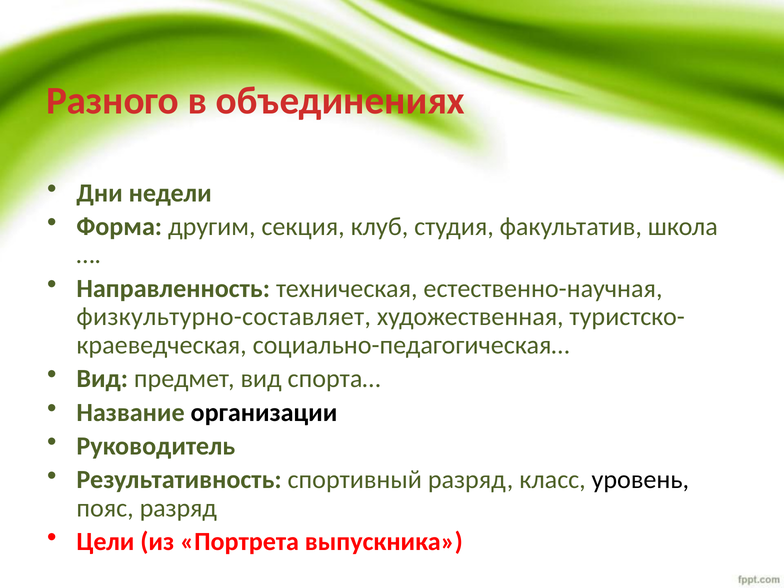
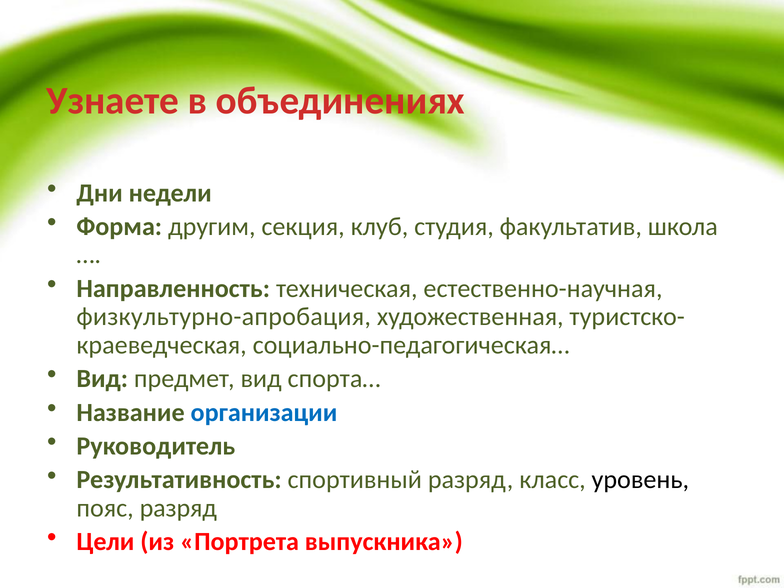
Разного: Разного -> Узнаете (113, 101)
физкультурно-составляет: физкультурно-составляет -> физкультурно-апробация (224, 317)
организации colour: black -> blue (264, 412)
